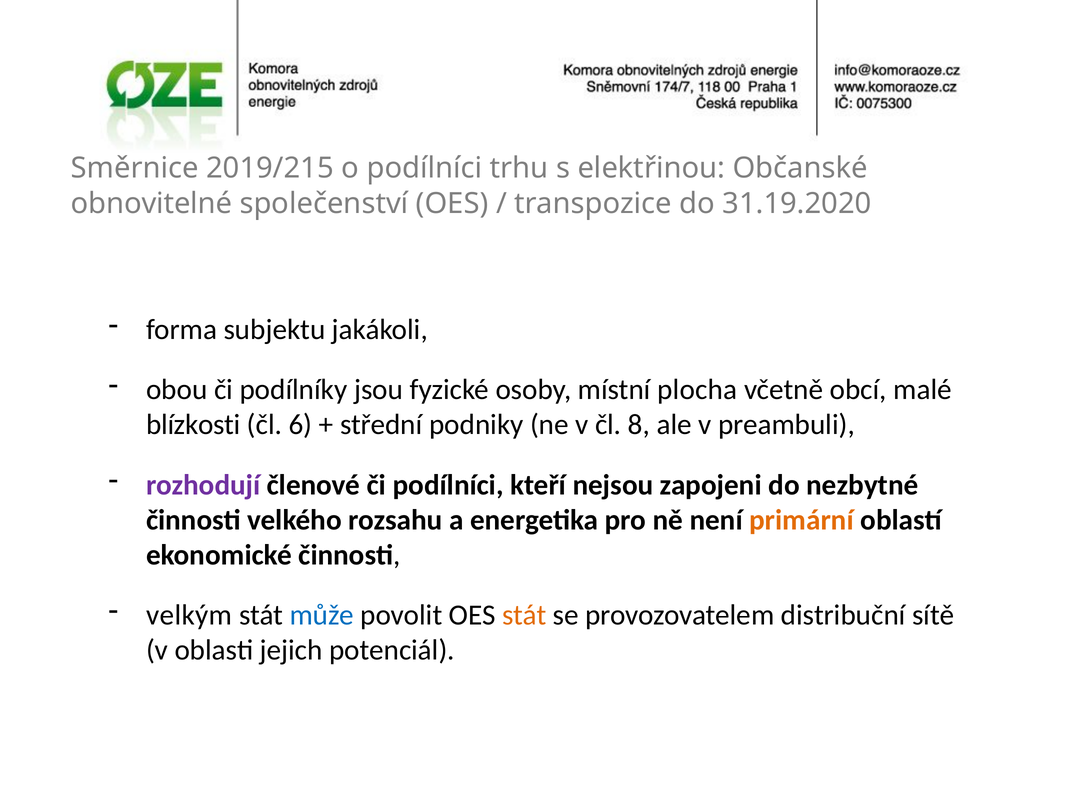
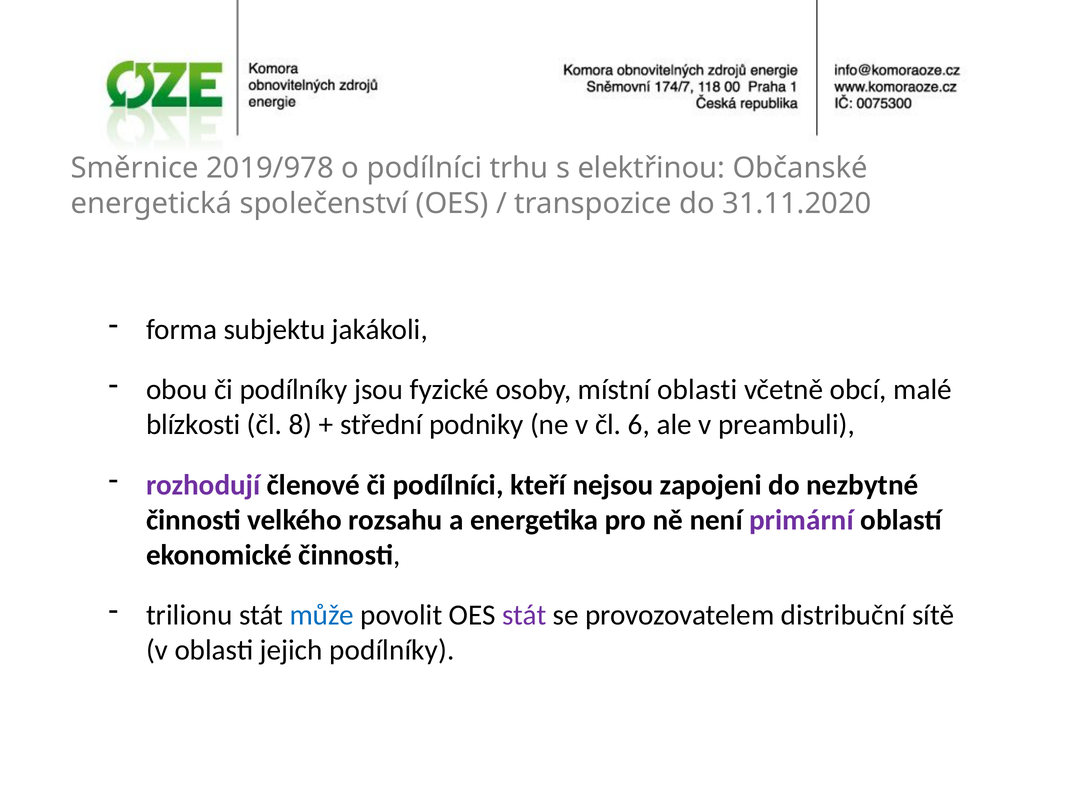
2019/215: 2019/215 -> 2019/978 (270, 168)
obnovitelné: obnovitelné -> energetická (152, 203)
31.19.2020: 31.19.2020 -> 31.11.2020 (797, 203)
místní plocha: plocha -> oblasti (697, 390)
6: 6 -> 8 (301, 425)
8: 8 -> 6 (639, 425)
primární colour: orange -> purple (802, 520)
velkým: velkým -> trilionu (189, 615)
stát colour: orange -> purple (524, 615)
jejich potenciál: potenciál -> podílníky (392, 650)
